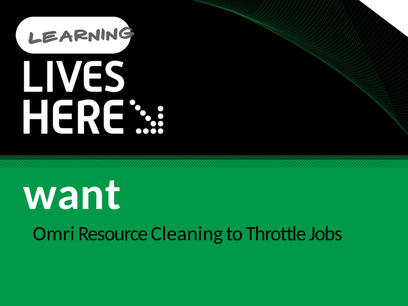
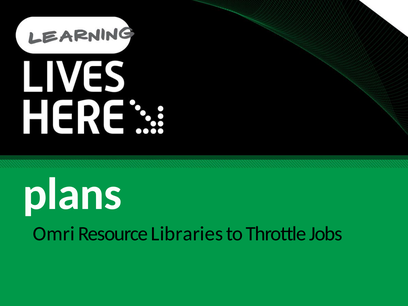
want: want -> plans (72, 194)
Cleaning: Cleaning -> Libraries (187, 234)
